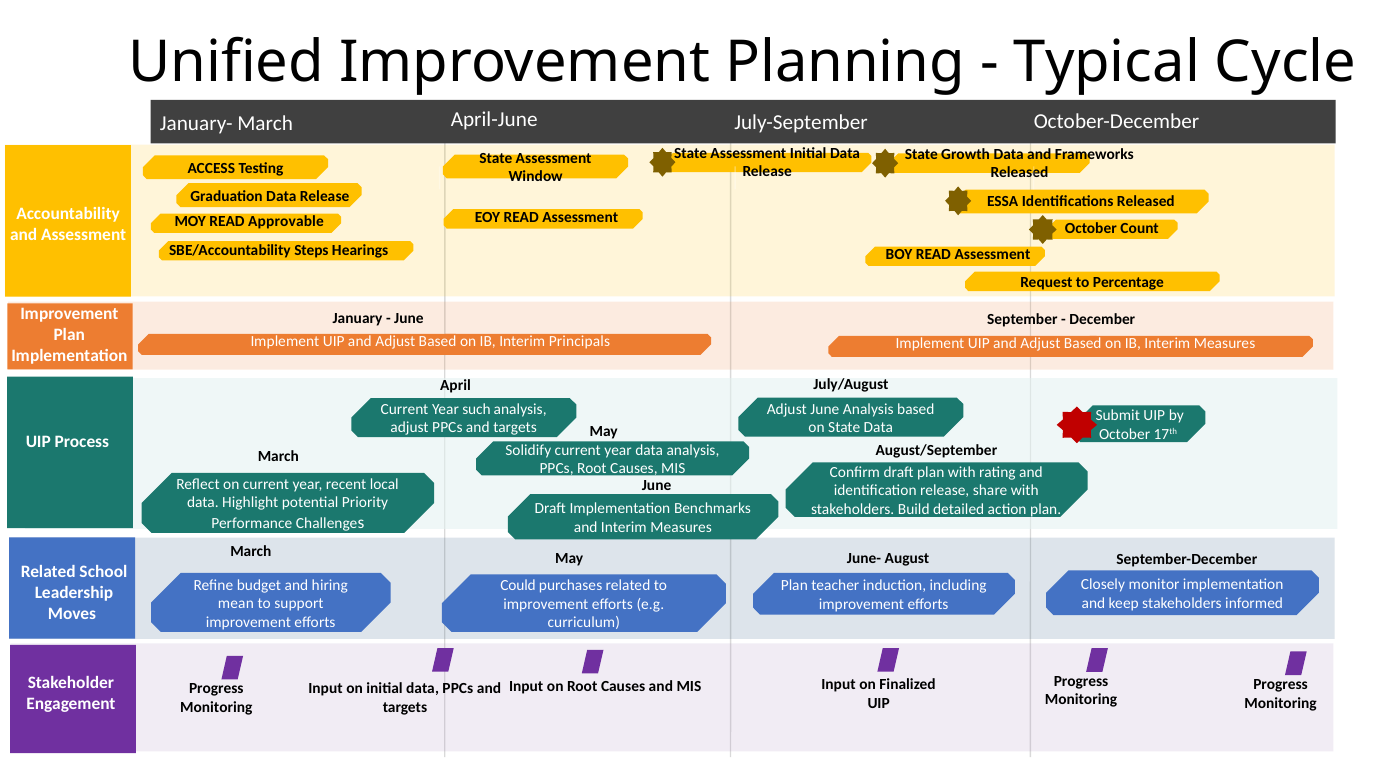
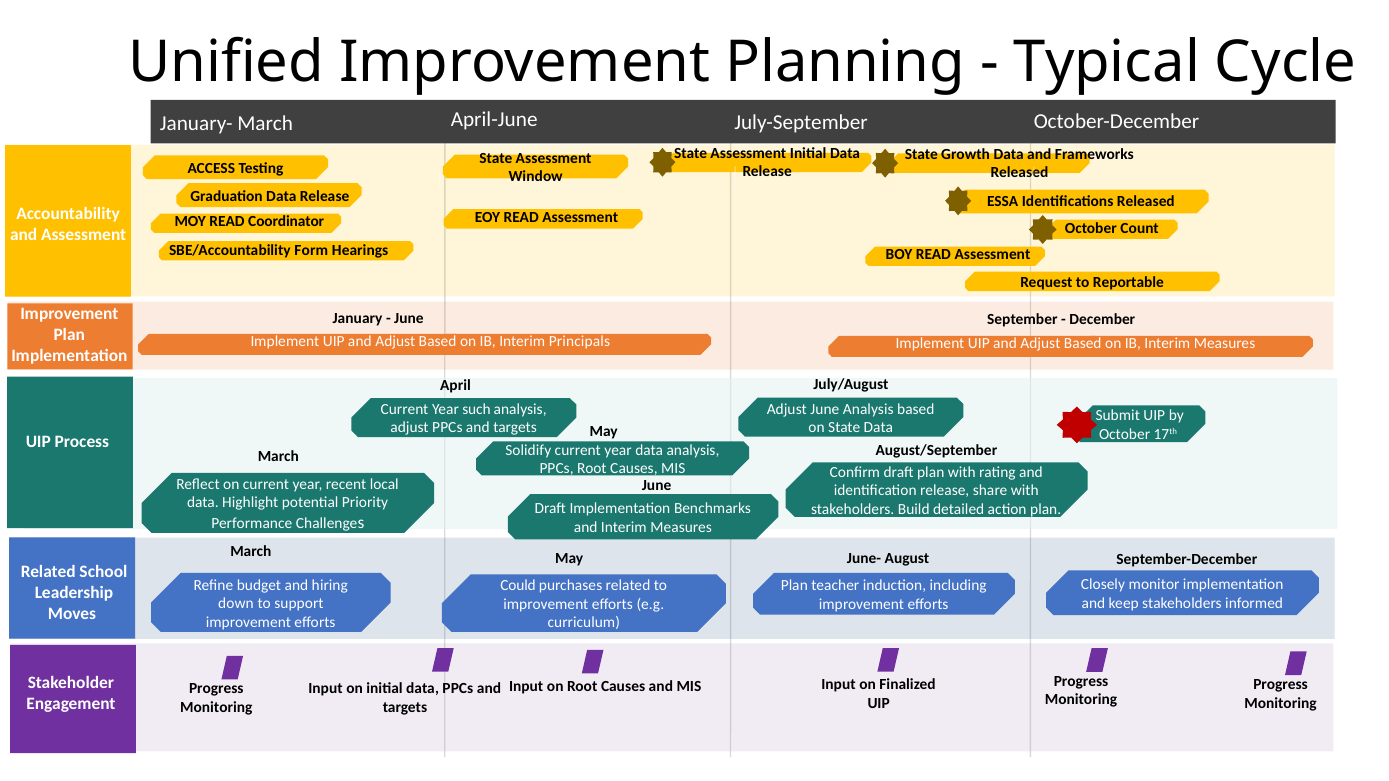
Approvable: Approvable -> Coordinator (286, 222)
Steps: Steps -> Form (311, 251)
Percentage: Percentage -> Reportable (1128, 283)
mean: mean -> down (236, 604)
